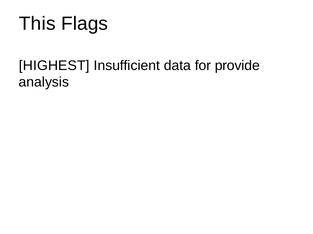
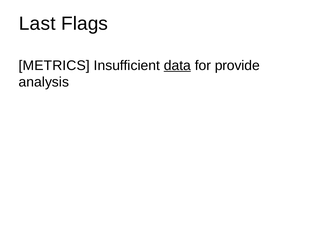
This: This -> Last (37, 24)
HIGHEST: HIGHEST -> METRICS (54, 66)
data underline: none -> present (177, 66)
